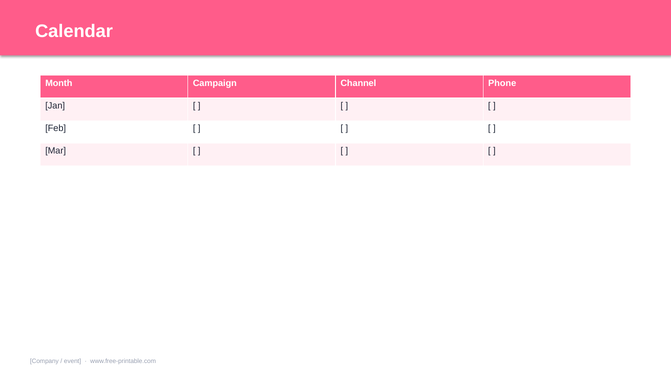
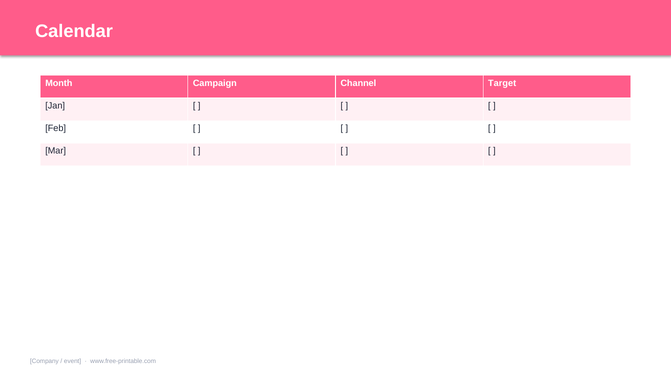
Phone: Phone -> Target (502, 83)
